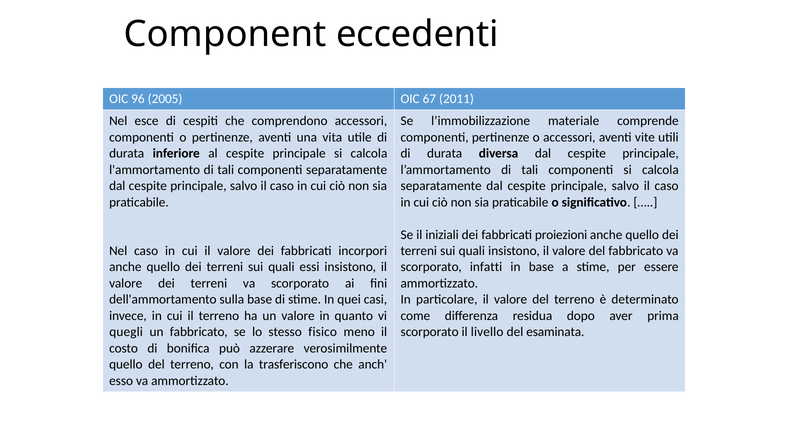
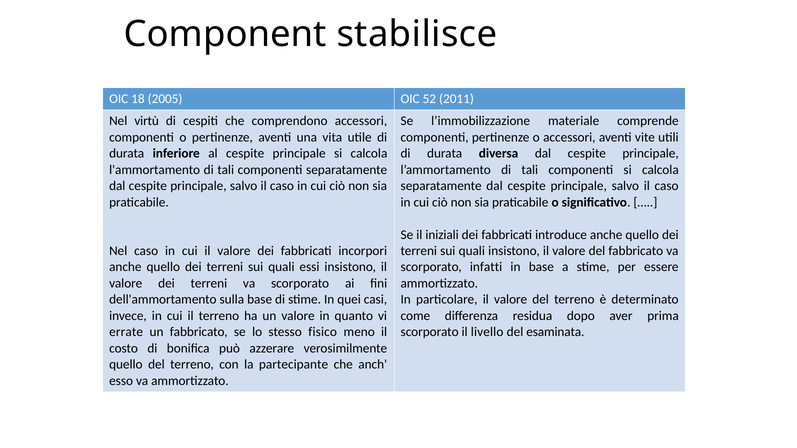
eccedenti: eccedenti -> stabilisce (417, 34)
96: 96 -> 18 (138, 99)
67: 67 -> 52 (429, 99)
esce: esce -> virtù (147, 121)
proiezioni: proiezioni -> introduce (561, 235)
quegli: quegli -> errate (126, 332)
trasferiscono: trasferiscono -> partecipante (294, 365)
